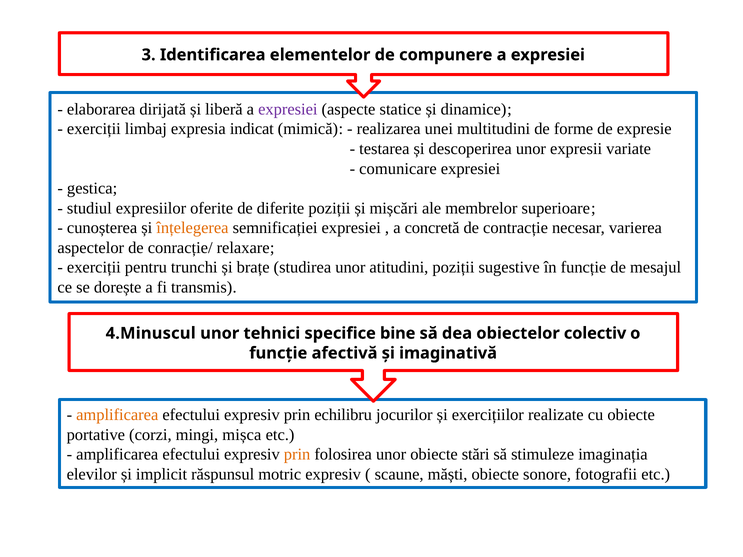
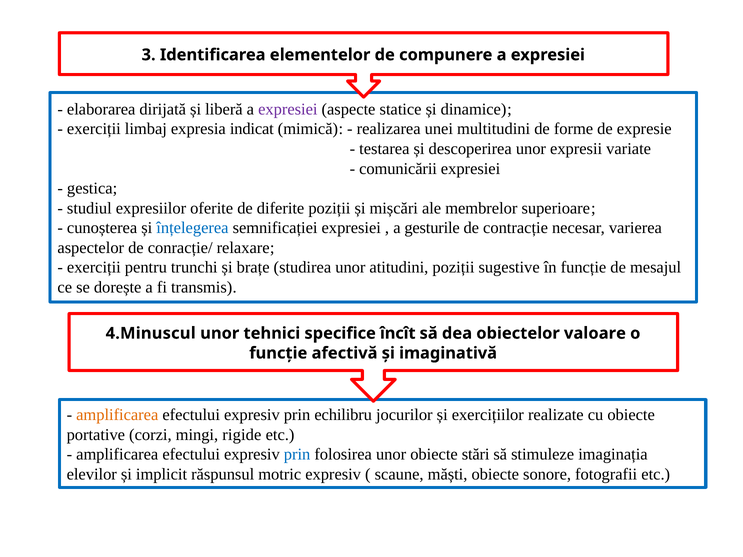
comunicare: comunicare -> comunicării (398, 169)
înțelegerea colour: orange -> blue (192, 228)
concretă: concretă -> gesturile (432, 228)
bine: bine -> încît (398, 333)
colectiv: colectiv -> valoare (595, 333)
mișca: mișca -> rigide (242, 435)
prin colour: orange -> blue (297, 455)
